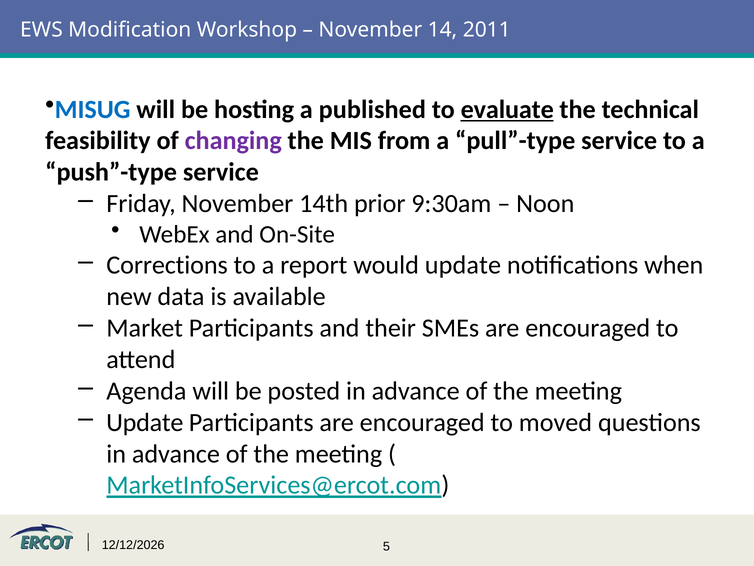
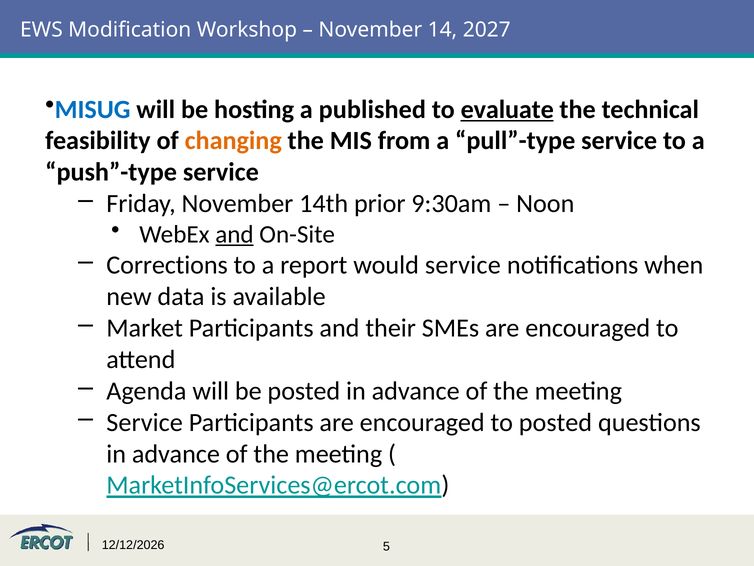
2011: 2011 -> 2027 (487, 30)
changing colour: purple -> orange (233, 141)
and underline: none -> present (234, 234)
would update: update -> service (463, 265)
Update: Update -> Service (145, 422)
to moved: moved -> posted (555, 422)
